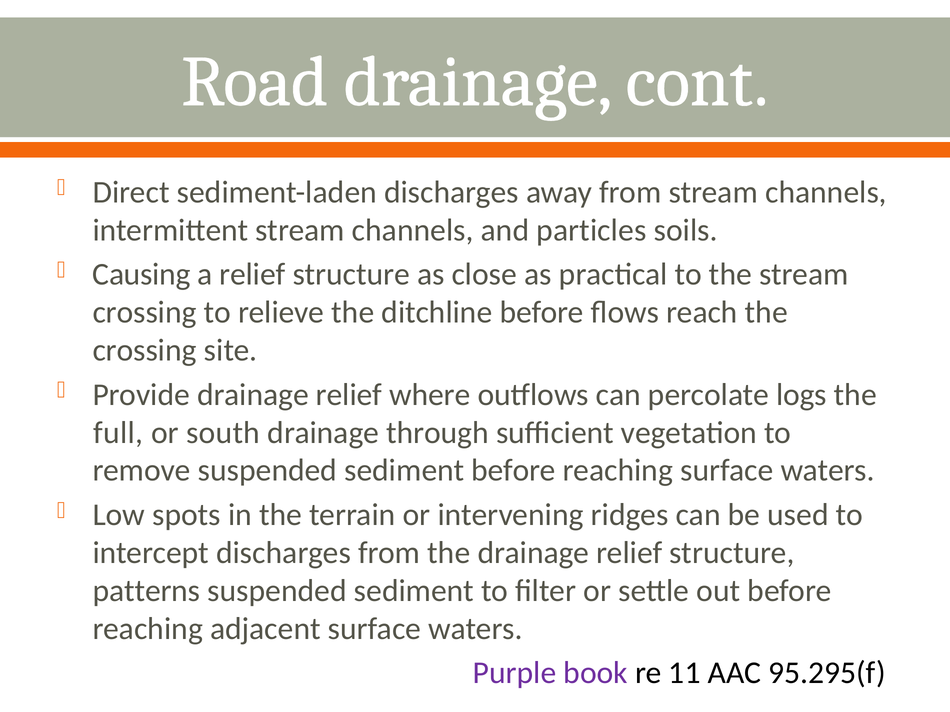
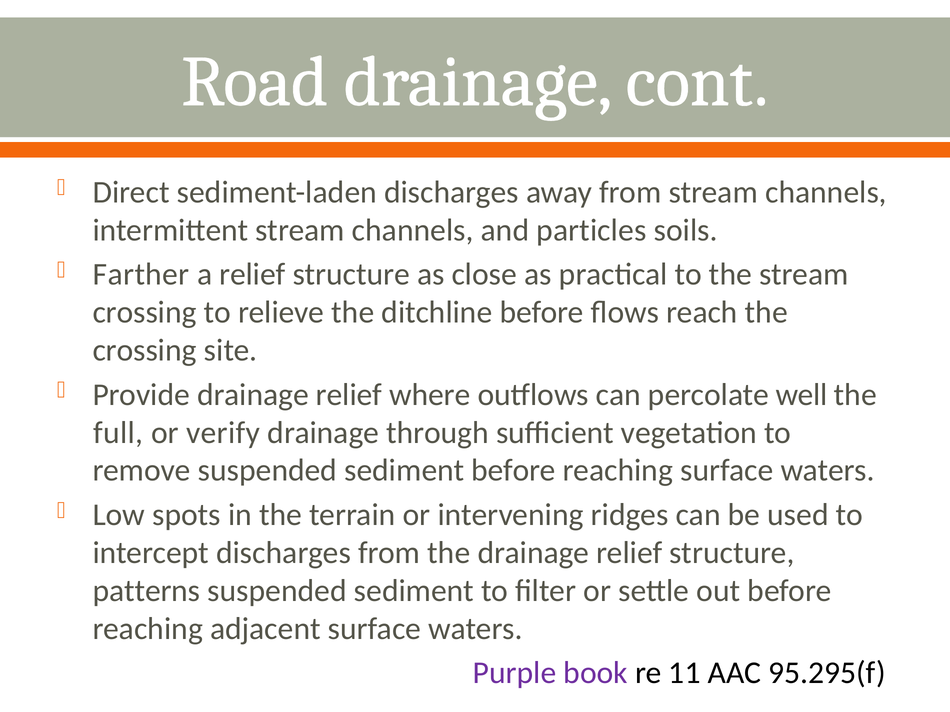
Causing: Causing -> Farther (141, 275)
logs: logs -> well (802, 395)
south: south -> verify (223, 433)
